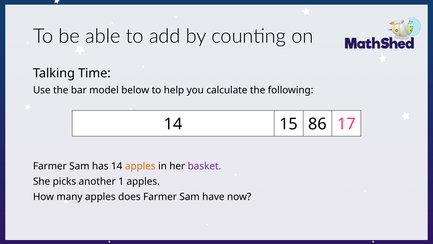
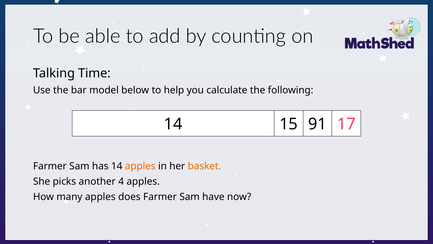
86: 86 -> 91 (318, 124)
basket colour: purple -> orange (204, 166)
1: 1 -> 4 (121, 181)
